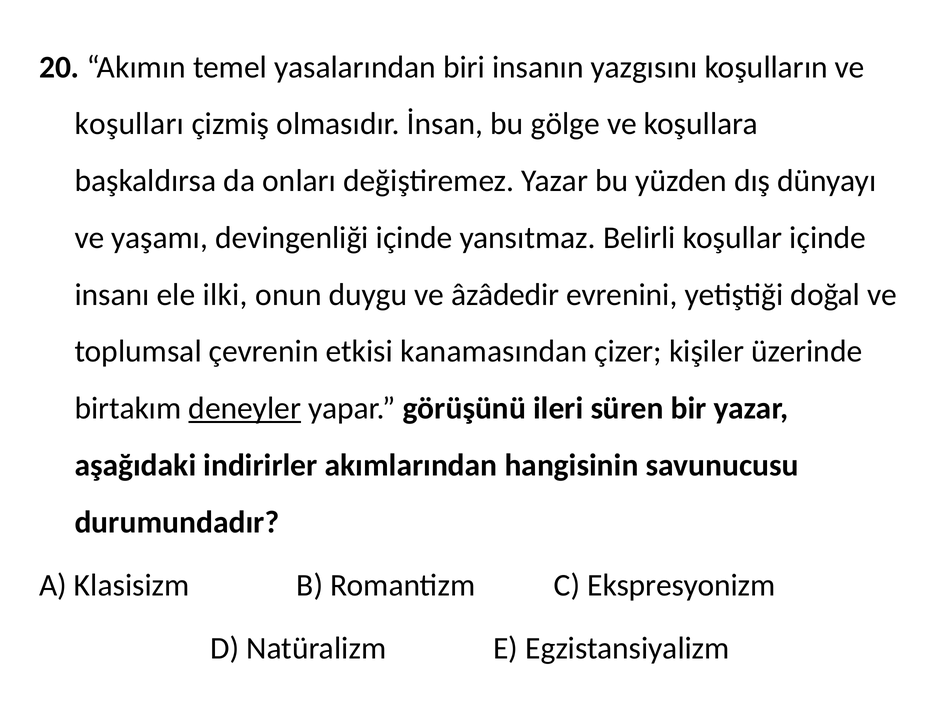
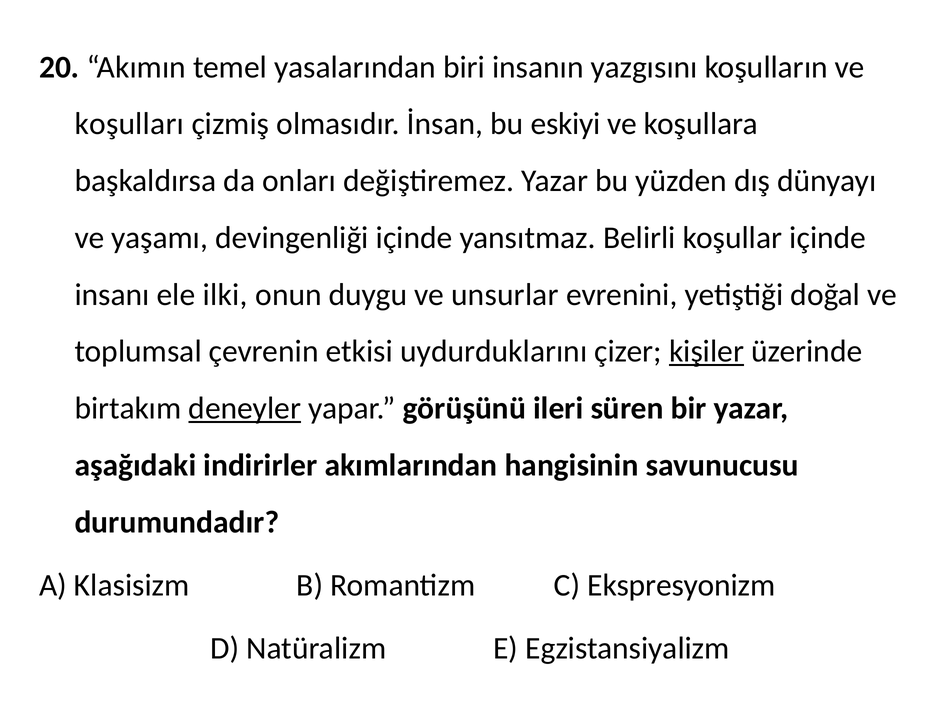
gölge: gölge -> eskiyi (566, 124)
âzâdedir: âzâdedir -> unsurlar (505, 294)
kanamasından: kanamasından -> uydurduklarını (494, 351)
kişiler underline: none -> present (707, 351)
